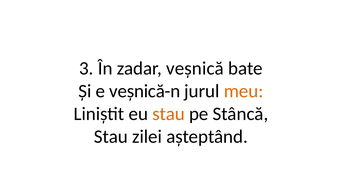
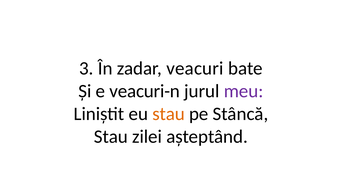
veșnică: veșnică -> veacuri (195, 68)
veșnică-n: veșnică-n -> veacuri-n (145, 91)
meu colour: orange -> purple (244, 91)
